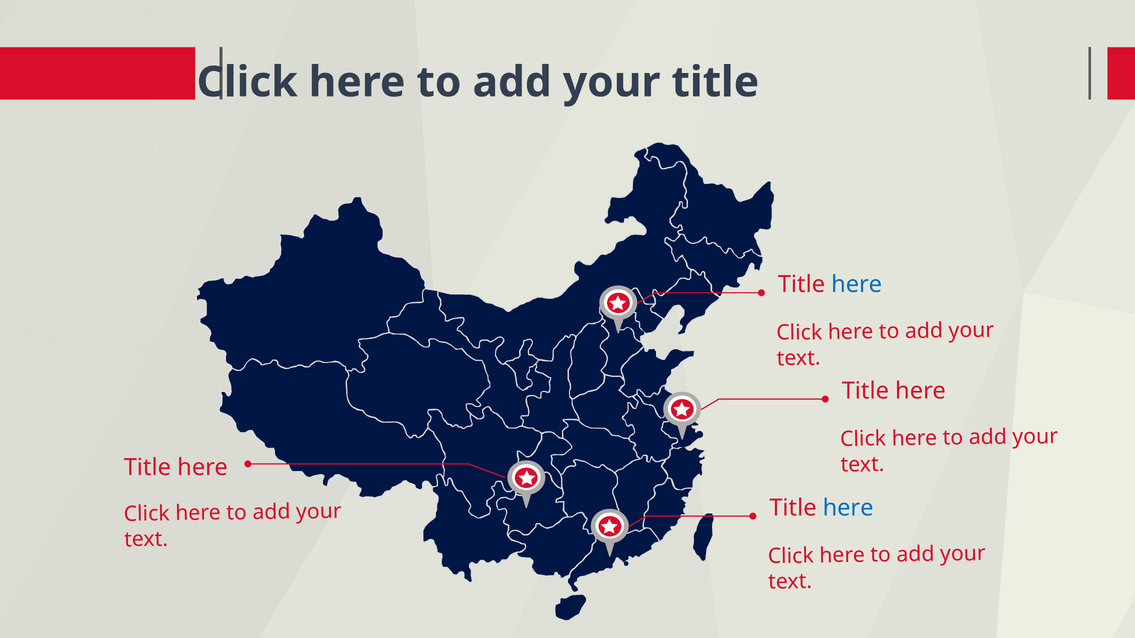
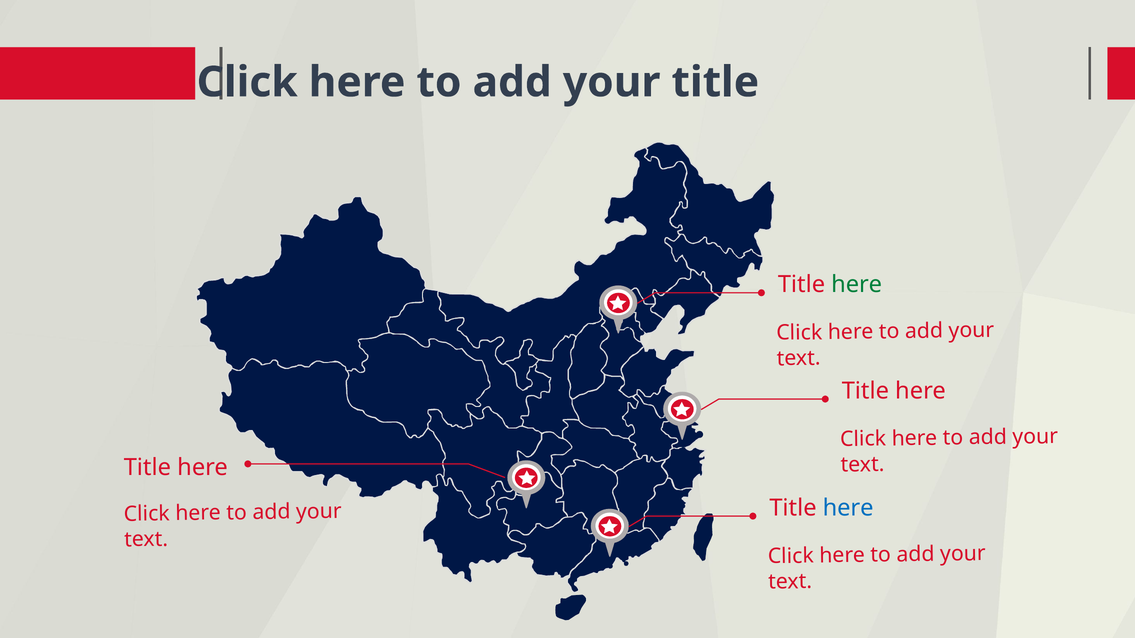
here colour: blue -> green (857, 285)
